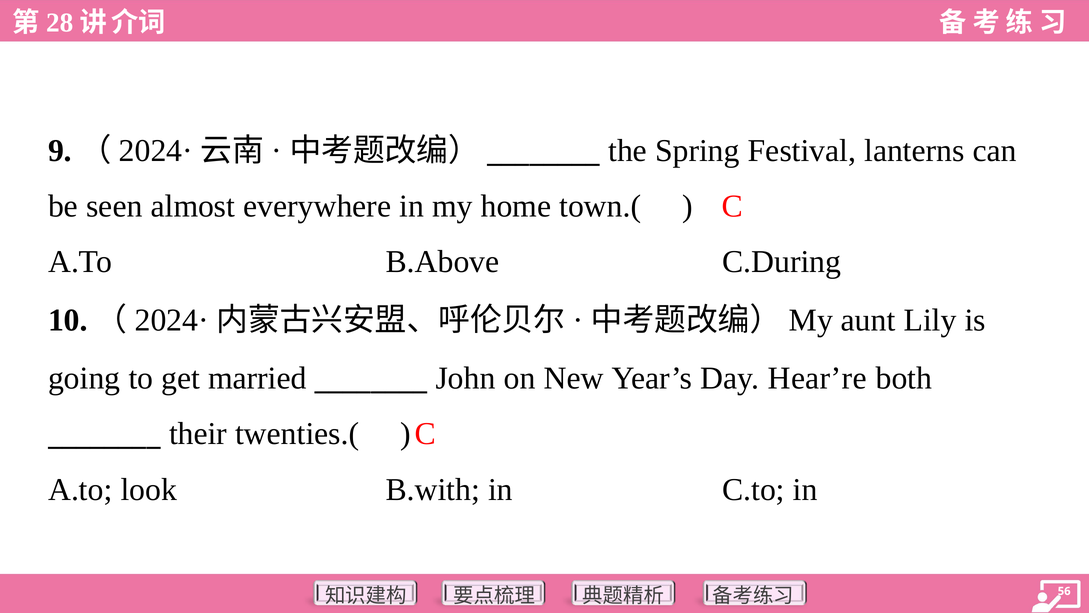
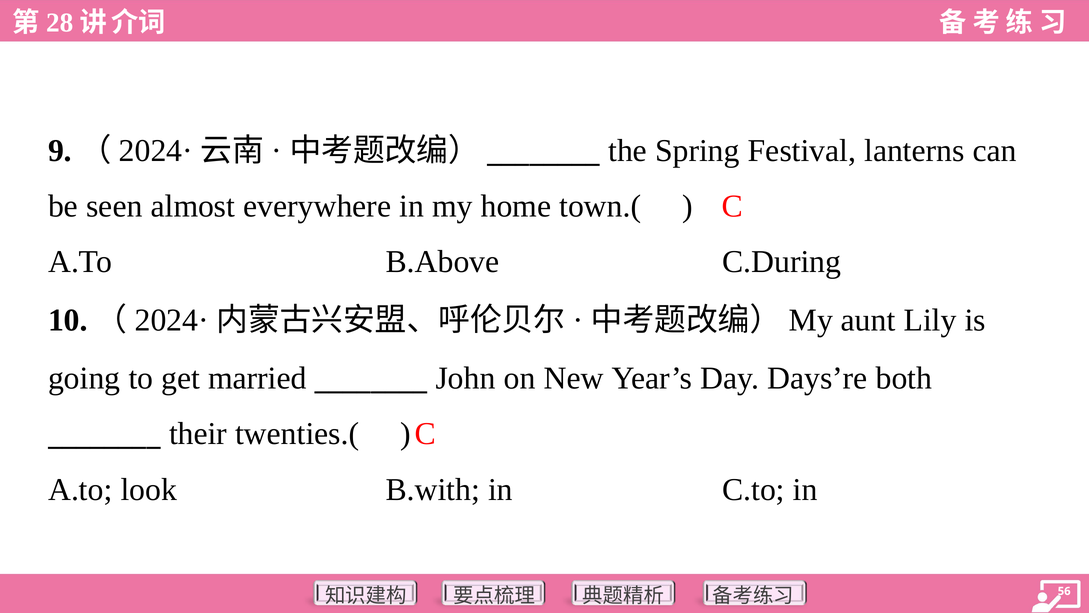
Hear’re: Hear’re -> Days’re (817, 378)
